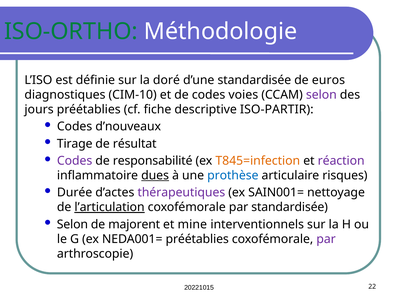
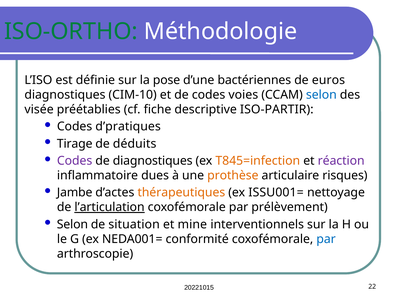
doré: doré -> pose (167, 80)
d’une standardisée: standardisée -> bactériennes (254, 80)
selon colour: purple -> blue (321, 95)
jours: jours -> visée (39, 110)
d’nouveaux: d’nouveaux -> d’pratiques (128, 127)
résultat: résultat -> déduits (135, 144)
de responsabilité: responsabilité -> diagnostiques (153, 161)
dues underline: present -> none (155, 175)
prothèse colour: blue -> orange (233, 175)
Durée: Durée -> Jambe (75, 193)
thérapeutiques colour: purple -> orange (181, 193)
SAIN001=: SAIN001= -> ISSU001= (276, 193)
par standardisée: standardisée -> prélèvement (290, 207)
majorent: majorent -> situation (134, 224)
NEDA001= préétablies: préétablies -> conformité (197, 239)
par colour: purple -> blue (326, 239)
